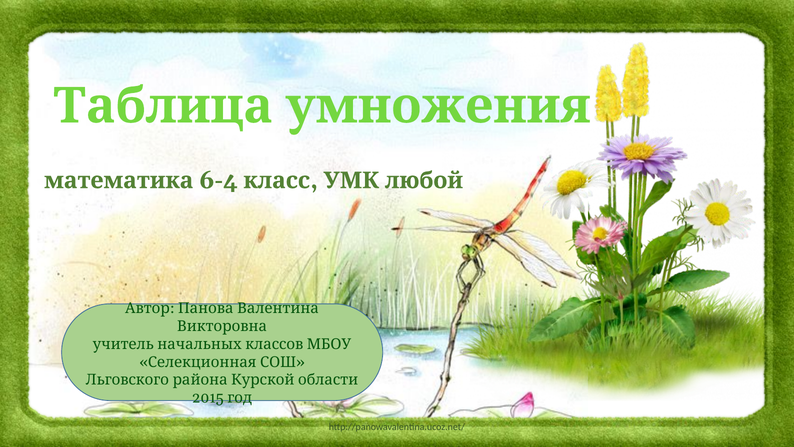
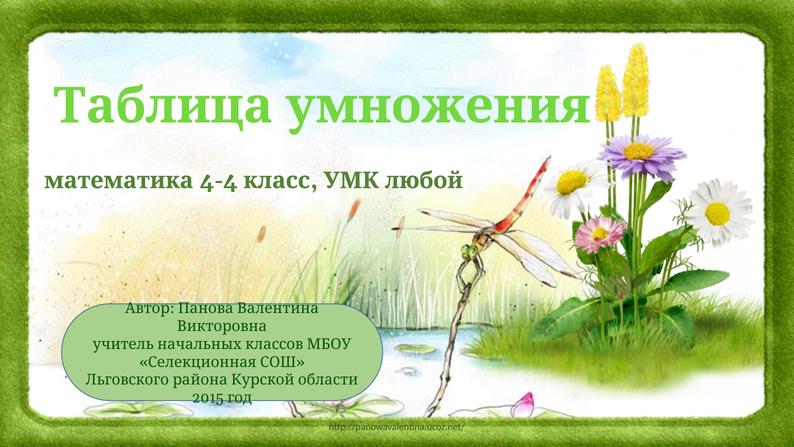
6-4: 6-4 -> 4-4 (219, 180)
